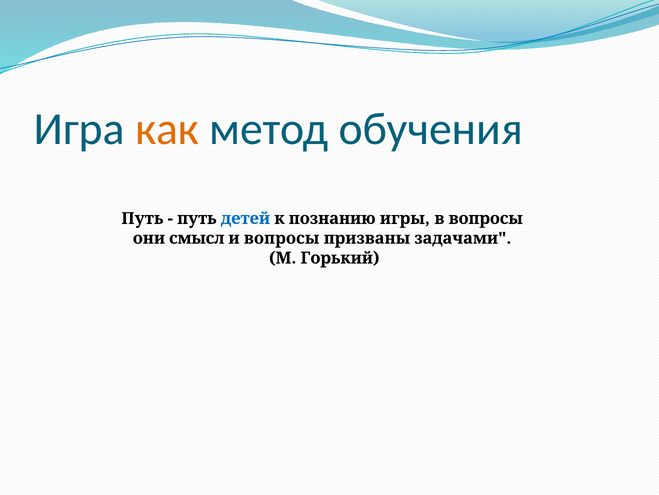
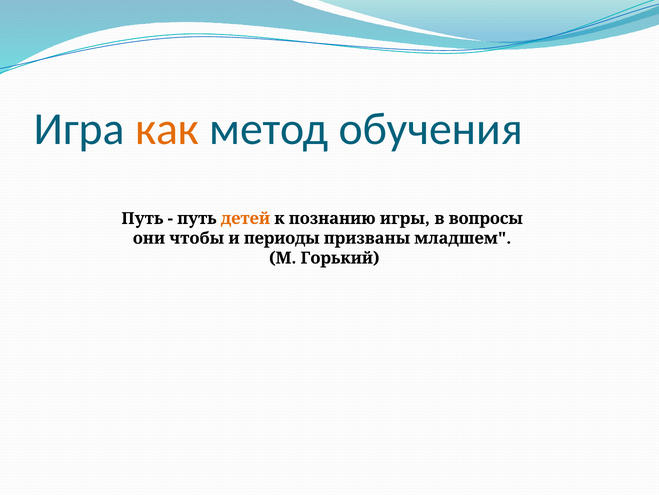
детей colour: blue -> orange (245, 218)
смысл: смысл -> чтобы (197, 238)
и вопросы: вопросы -> периоды (282, 238)
задачами: задачами -> младшем (463, 238)
